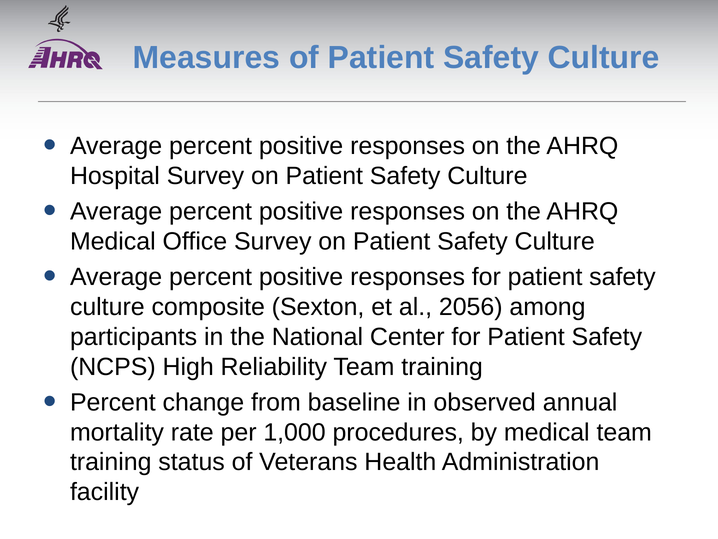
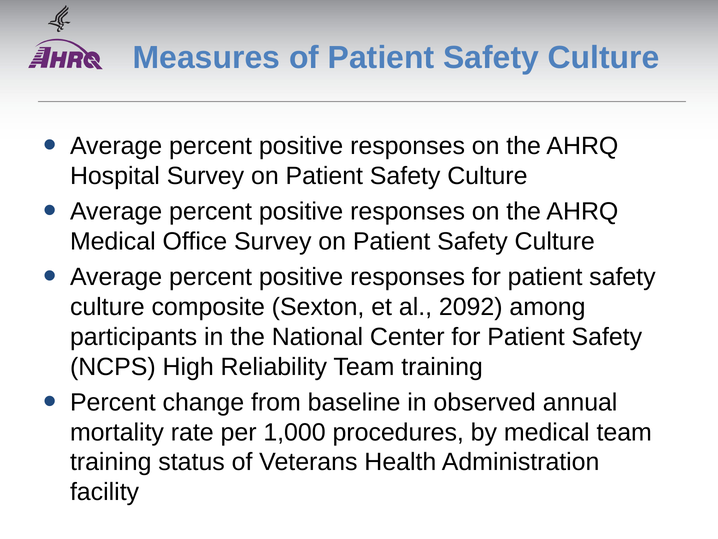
2056: 2056 -> 2092 (471, 307)
